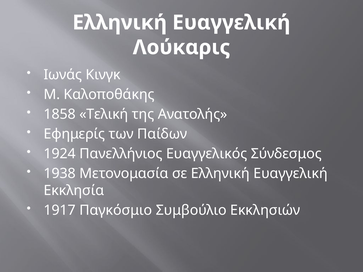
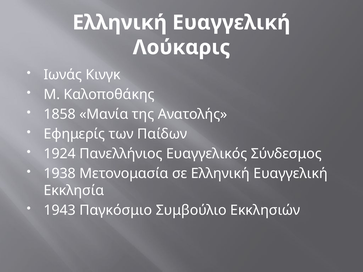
Τελική: Τελική -> Μανία (104, 114)
1917: 1917 -> 1943 (60, 210)
